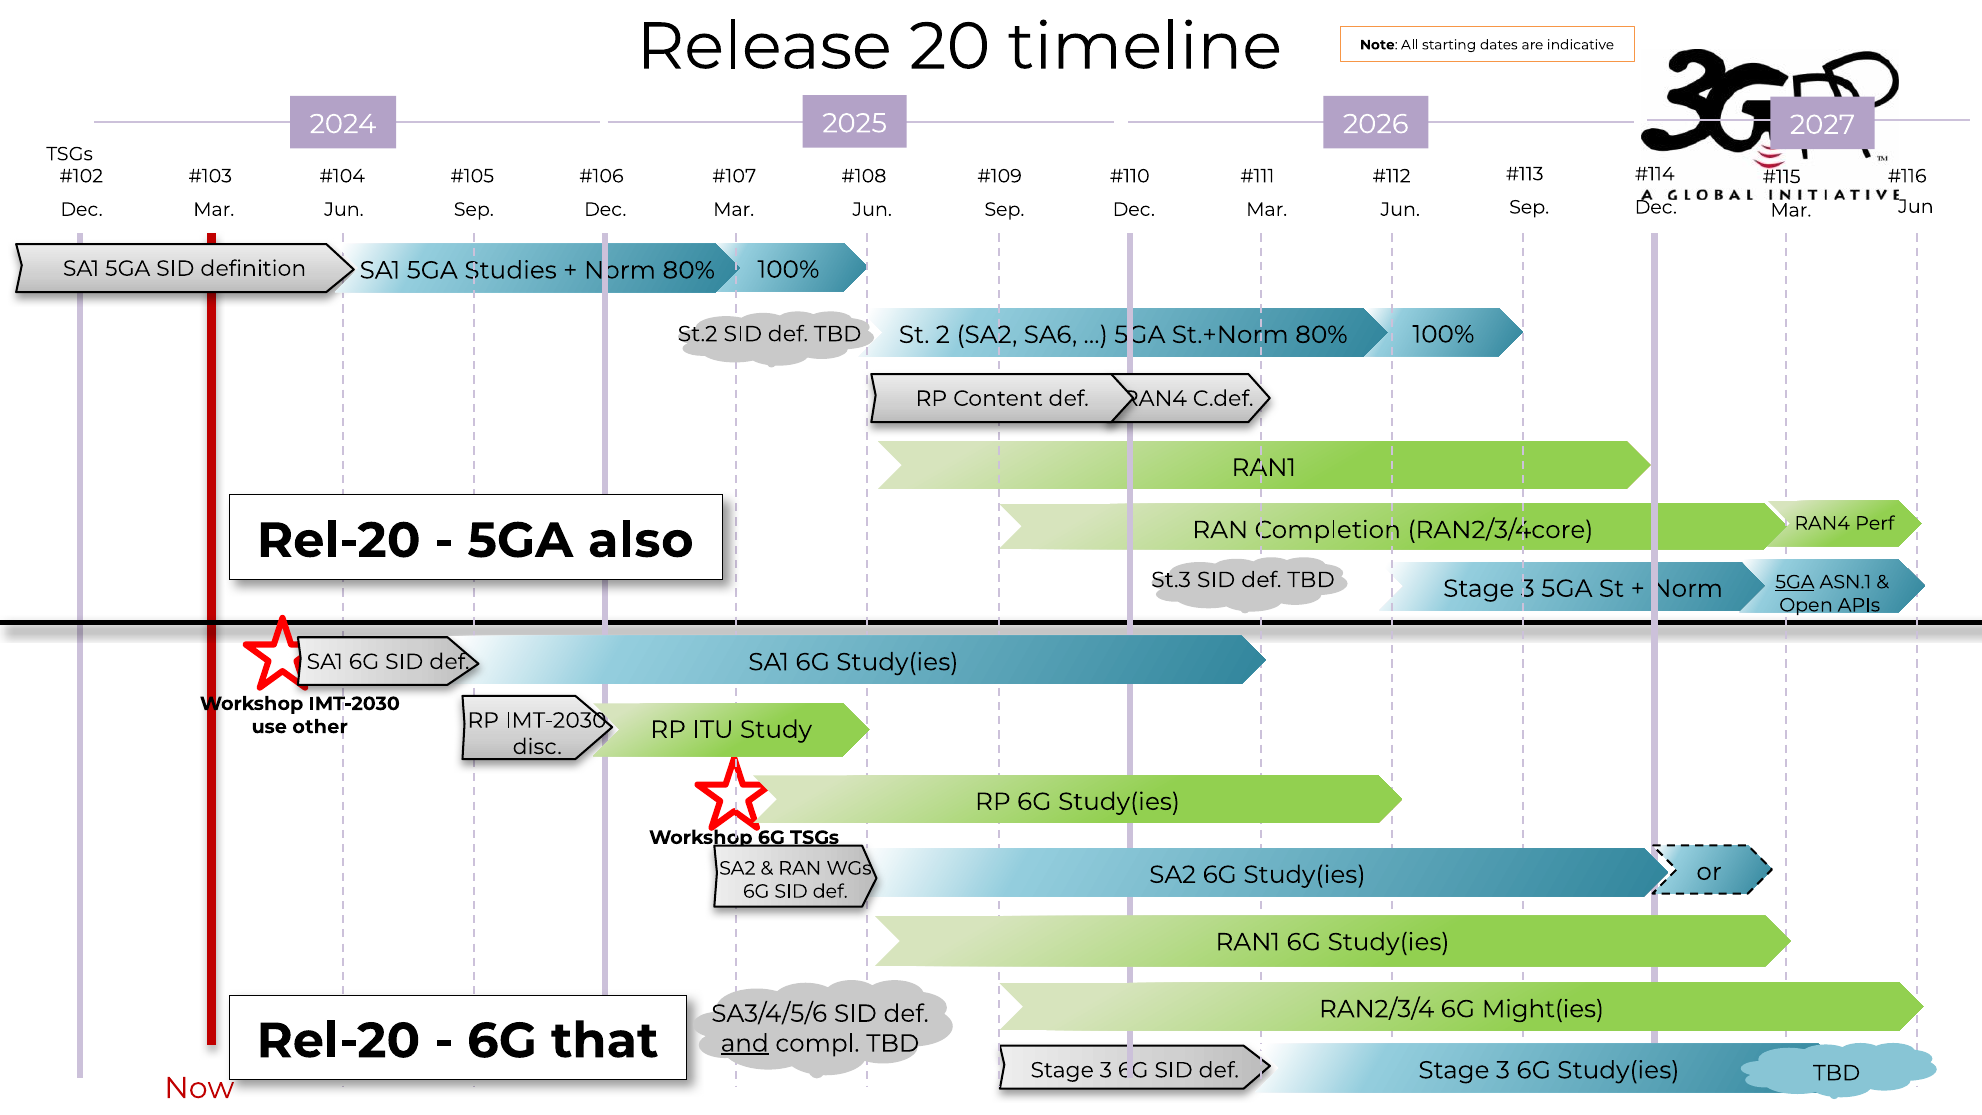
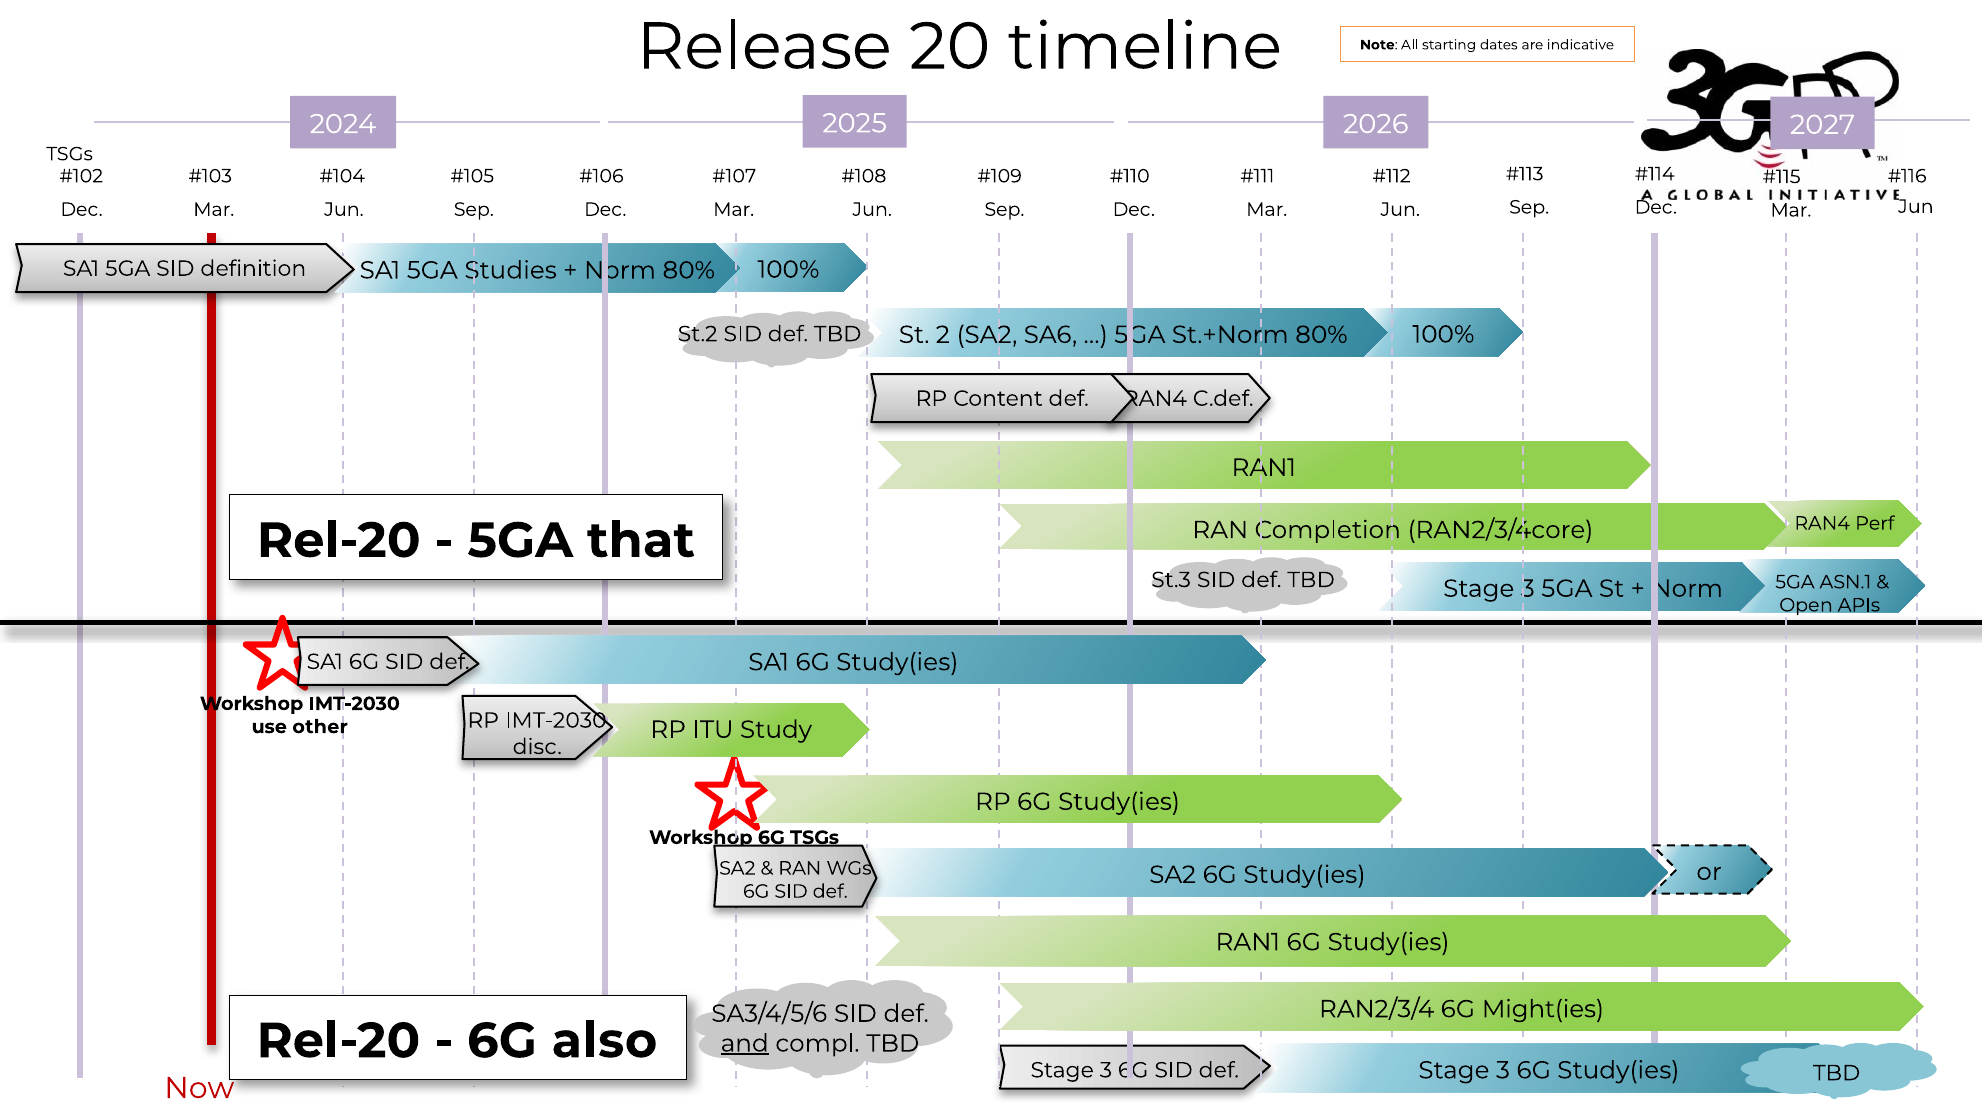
also: also -> that (641, 541)
5GA underline: present -> none (1795, 582)
that: that -> also (604, 1041)
